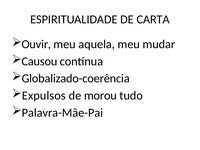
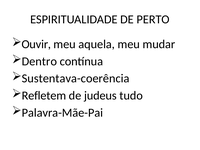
CARTA: CARTA -> PERTO (153, 19)
Causou: Causou -> Dentro (39, 61)
Globalizado-coerência: Globalizado-coerência -> Sustentava-coerência (76, 78)
Expulsos: Expulsos -> Refletem (44, 96)
morou: morou -> judeus (100, 96)
